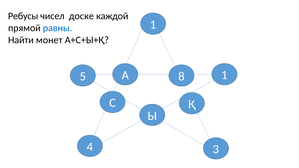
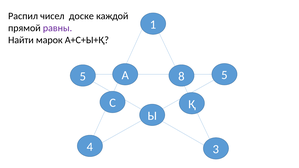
Ребусы: Ребусы -> Распил (23, 16)
равны colour: blue -> purple (58, 28)
монет: монет -> марок (49, 40)
8 1: 1 -> 5 (224, 75)
